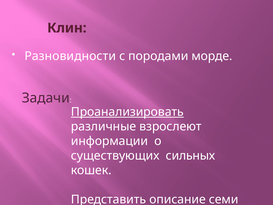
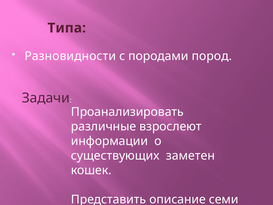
Клин: Клин -> Типа (67, 28)
породами морде: морде -> пород (212, 56)
Проанализировать underline: present -> none (127, 112)
сильных: сильных -> заметен (190, 156)
